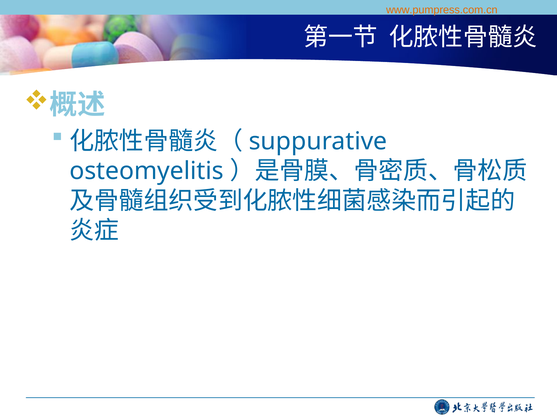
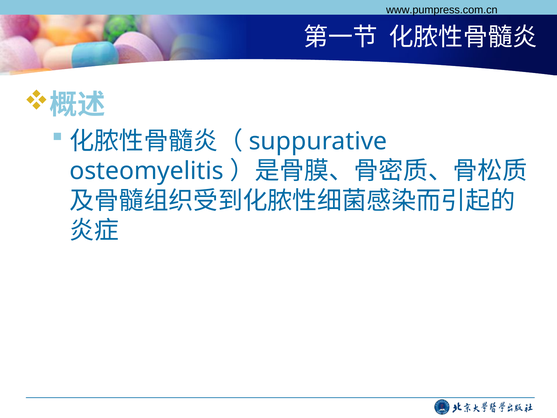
www.pumpress.com.cn colour: orange -> black (442, 10)
